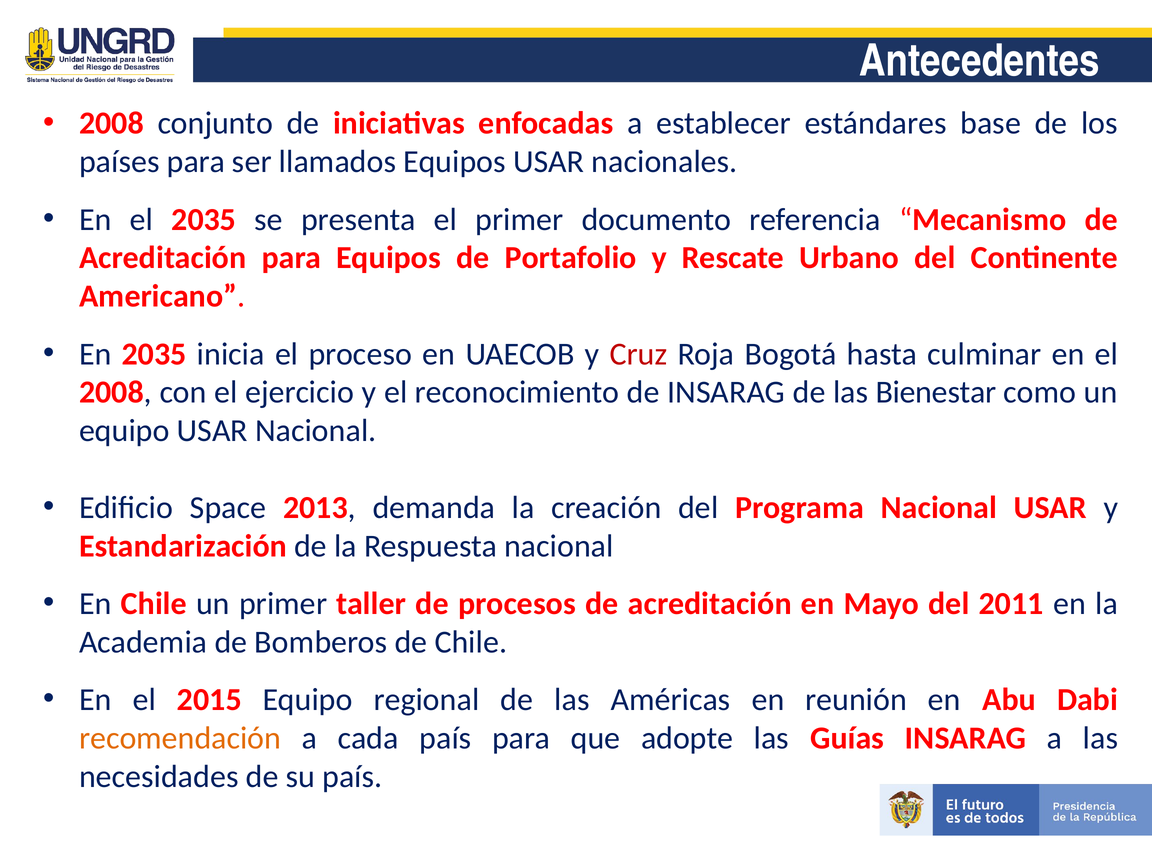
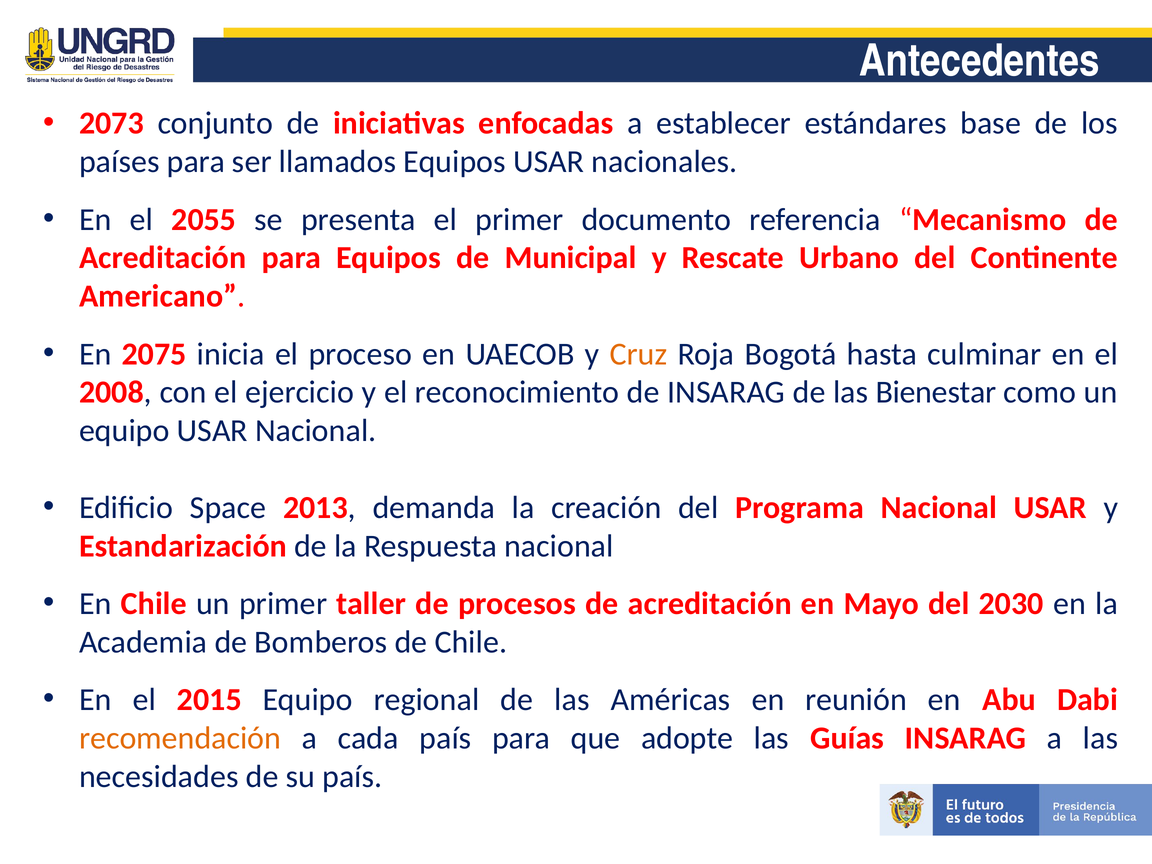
2008: 2008 -> 2073 (111, 123)
el 2035: 2035 -> 2055 (204, 219)
Portafolio: Portafolio -> Municipal (571, 258)
En 2035: 2035 -> 2075 (154, 354)
Cruz colour: red -> orange (638, 354)
2011: 2011 -> 2030 (1011, 604)
